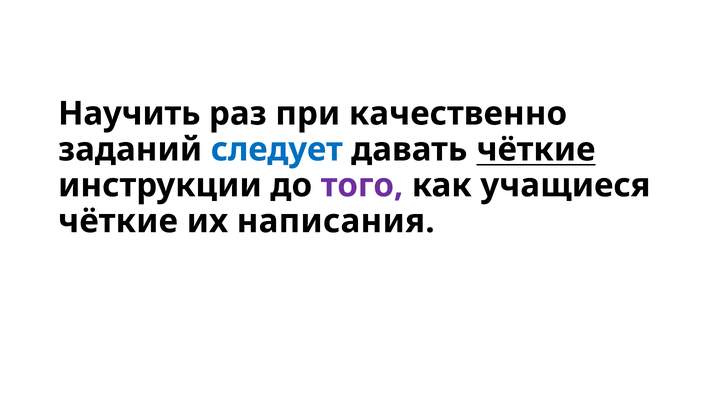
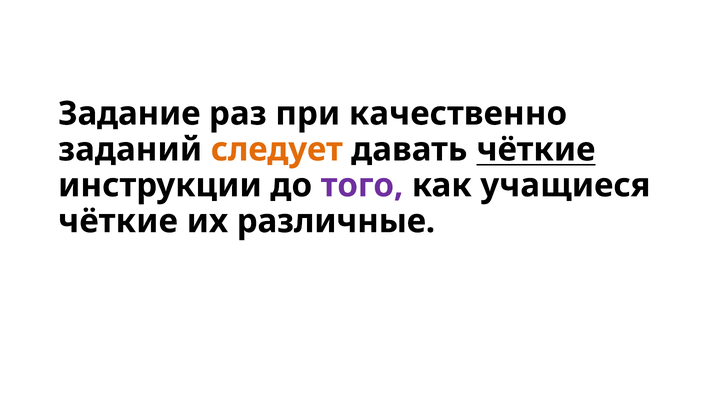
Научить: Научить -> Задание (129, 114)
следует colour: blue -> orange (277, 149)
написания: написания -> различные (336, 221)
